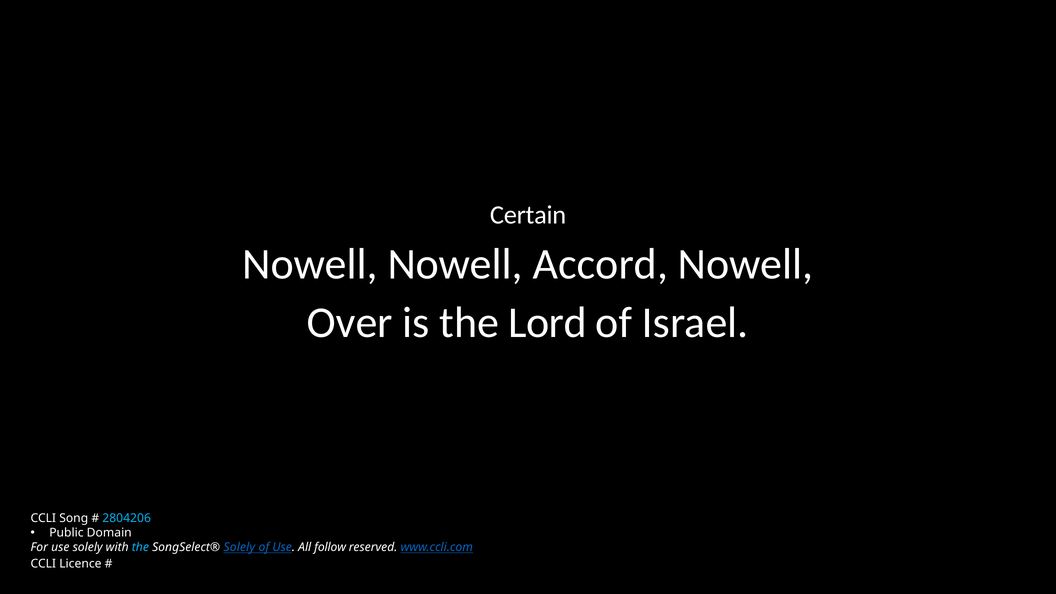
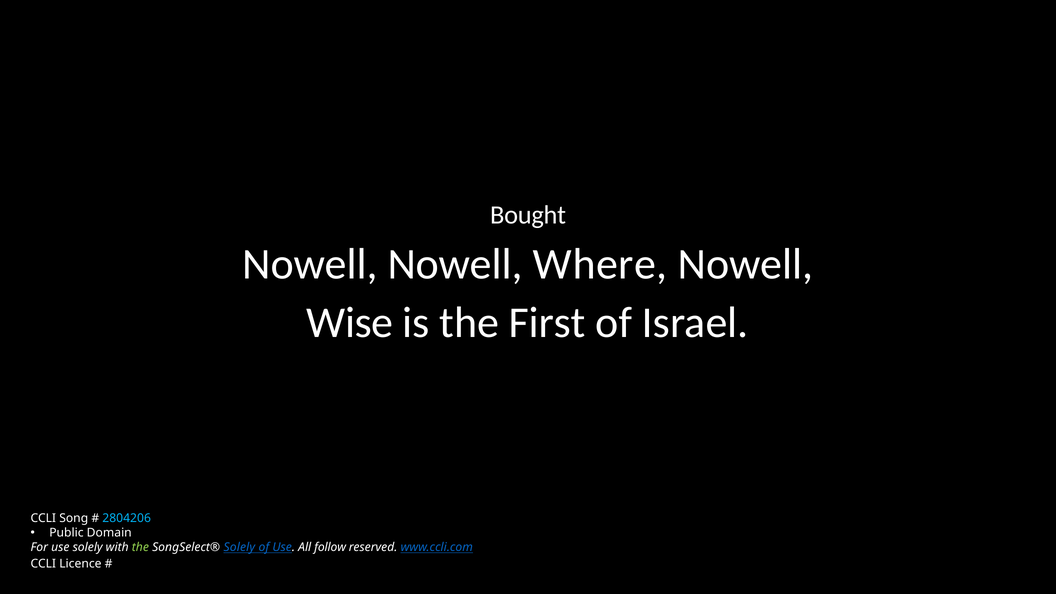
Certain: Certain -> Bought (528, 215)
Accord: Accord -> Where (600, 264)
Over: Over -> Wise (350, 323)
Lord: Lord -> First (547, 323)
the colour: light blue -> light green (140, 547)
